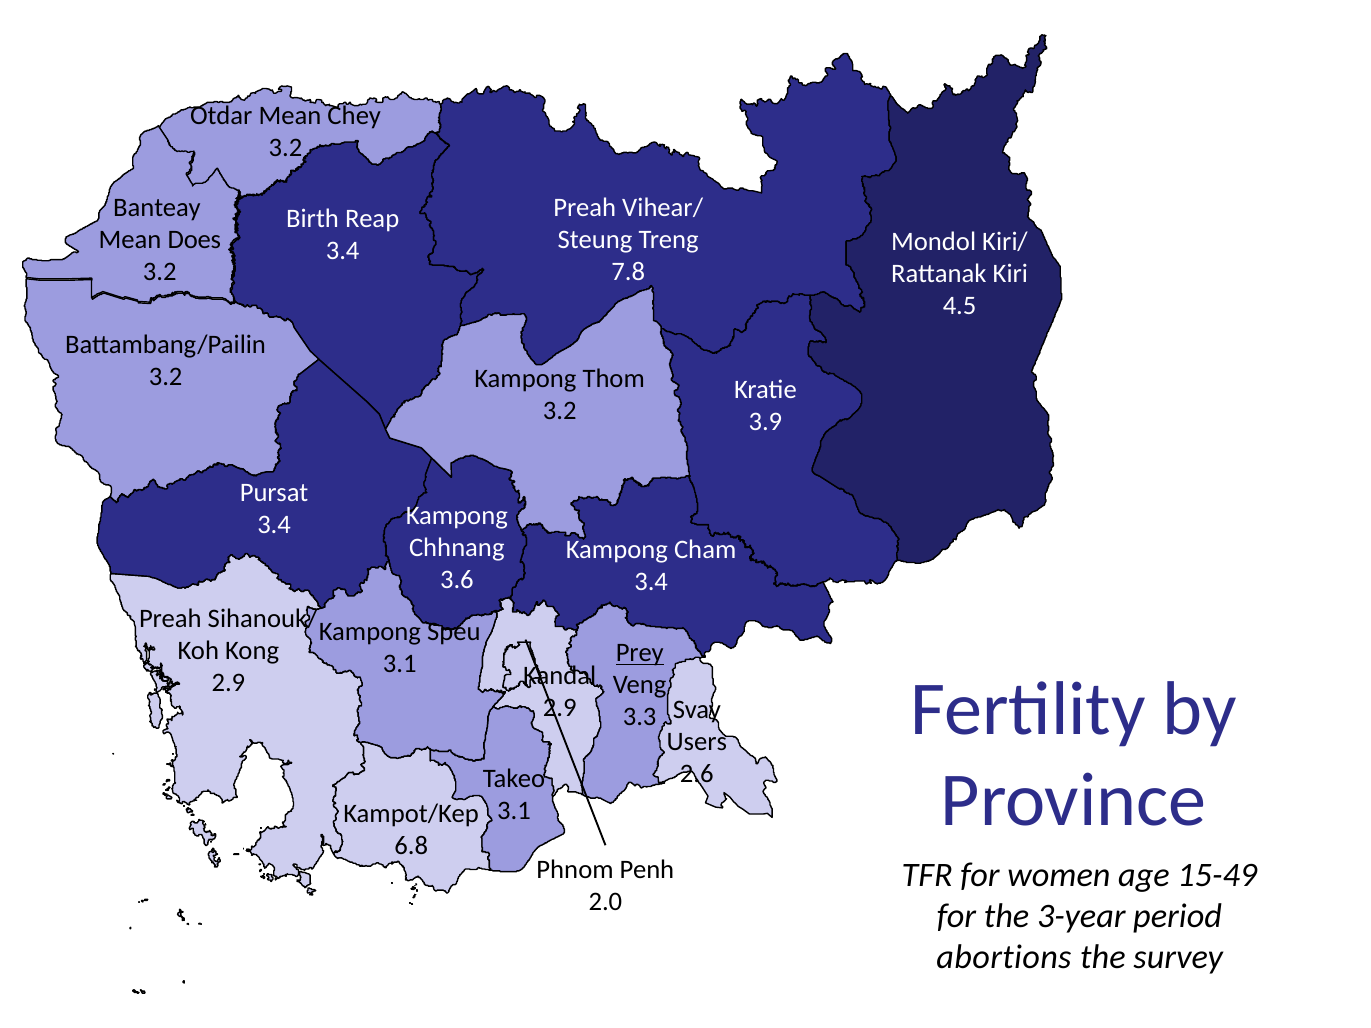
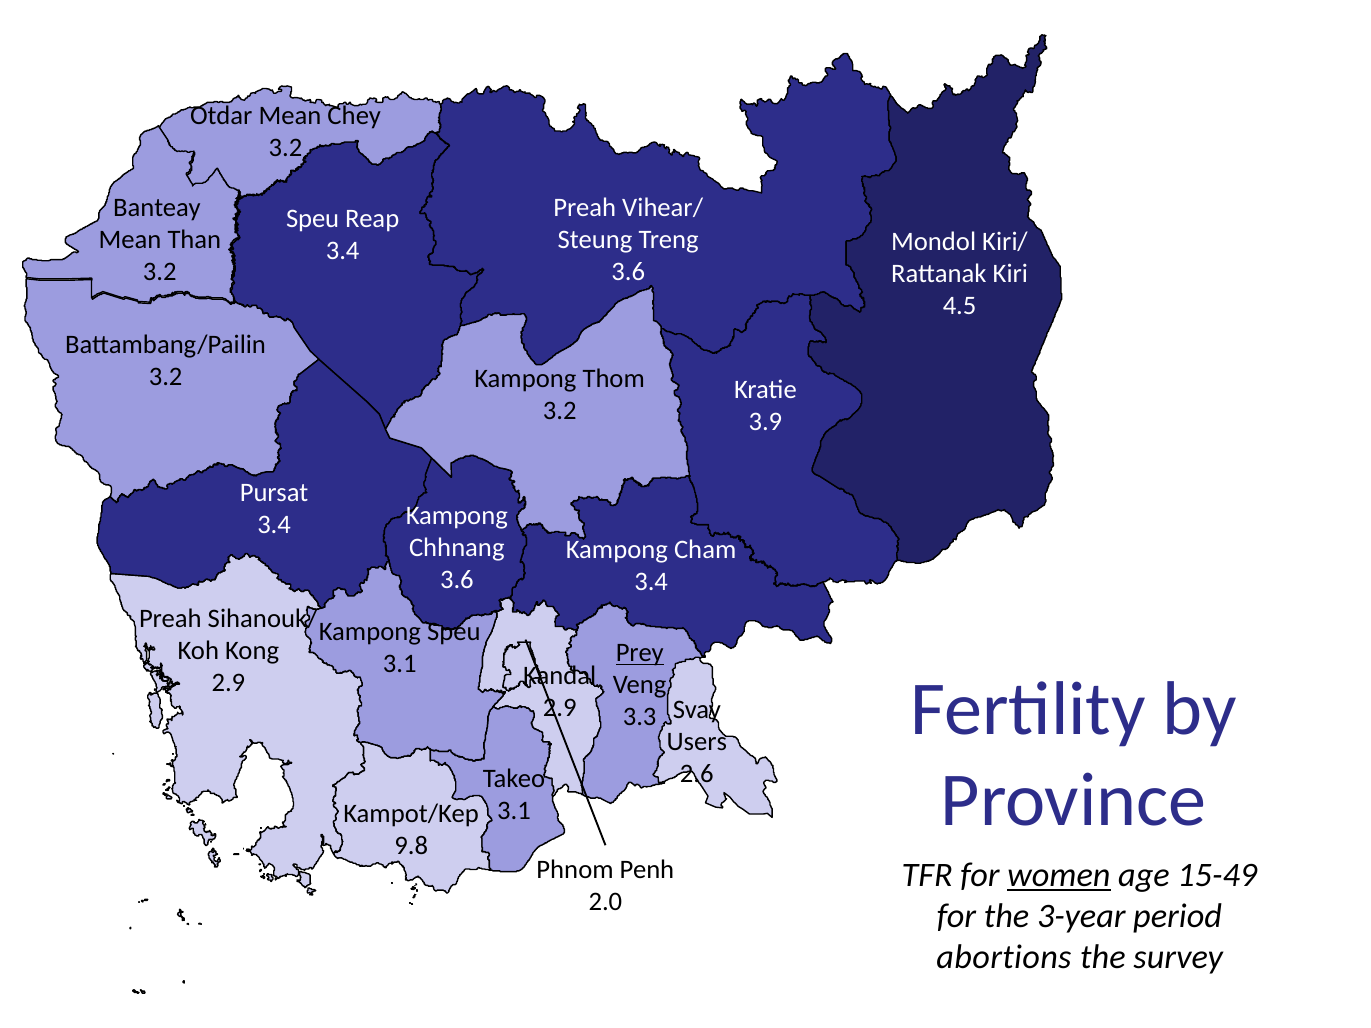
Birth: Birth -> Speu (313, 219)
Does: Does -> Than (194, 239)
7.8: 7.8 -> 3.6 (628, 271)
6.8: 6.8 -> 9.8 (411, 846)
women underline: none -> present (1059, 875)
